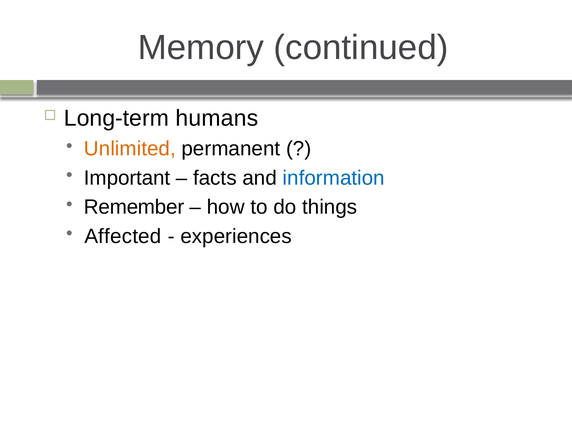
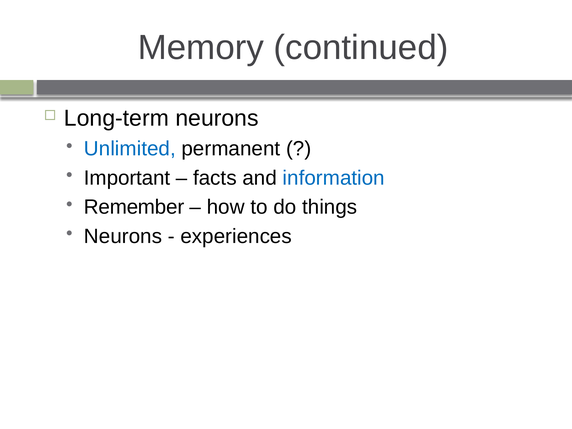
Long-term humans: humans -> neurons (217, 118)
Unlimited colour: orange -> blue (130, 149)
Affected: Affected -> Neurons (123, 236)
